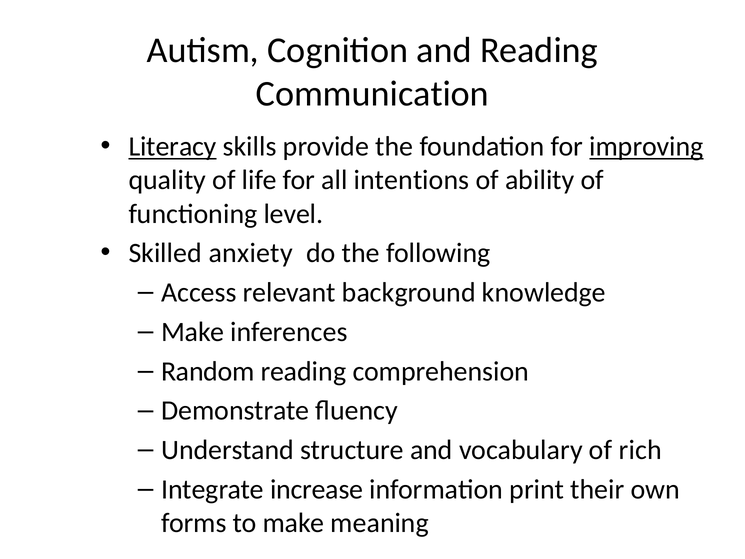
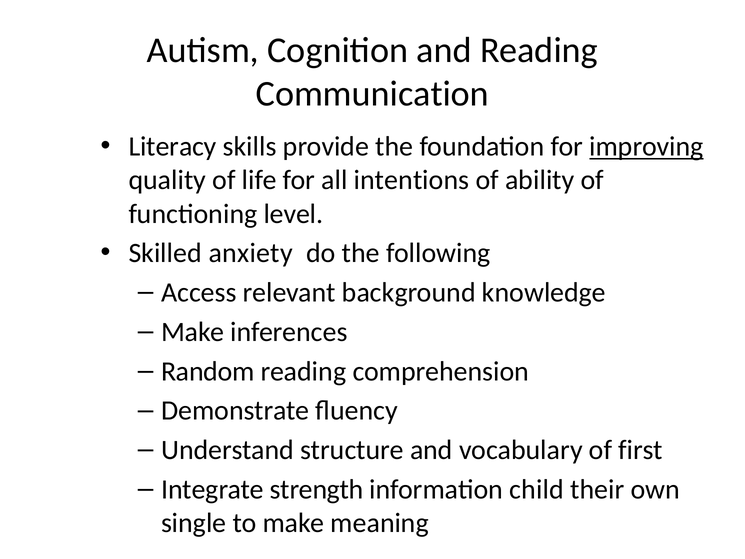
Literacy underline: present -> none (173, 147)
rich: rich -> first (641, 450)
increase: increase -> strength (317, 489)
print: print -> child (537, 489)
forms: forms -> single (194, 523)
